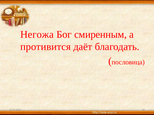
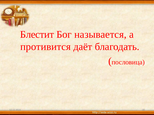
Негожа: Негожа -> Блестит (37, 35)
смиренным: смиренным -> называется (100, 35)
